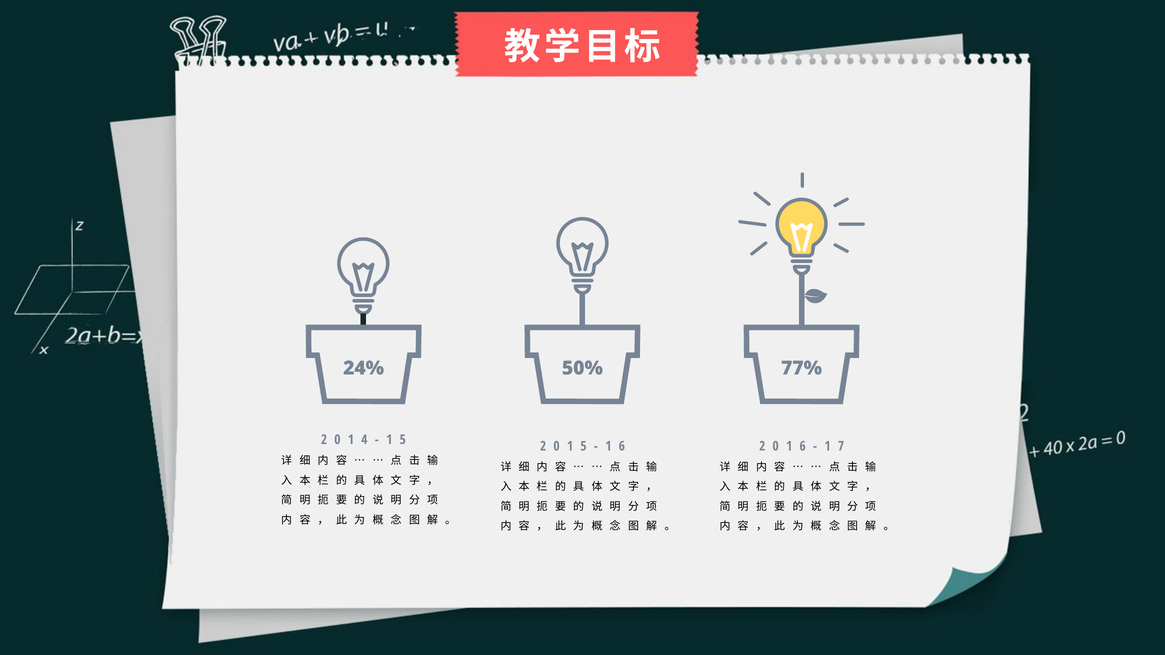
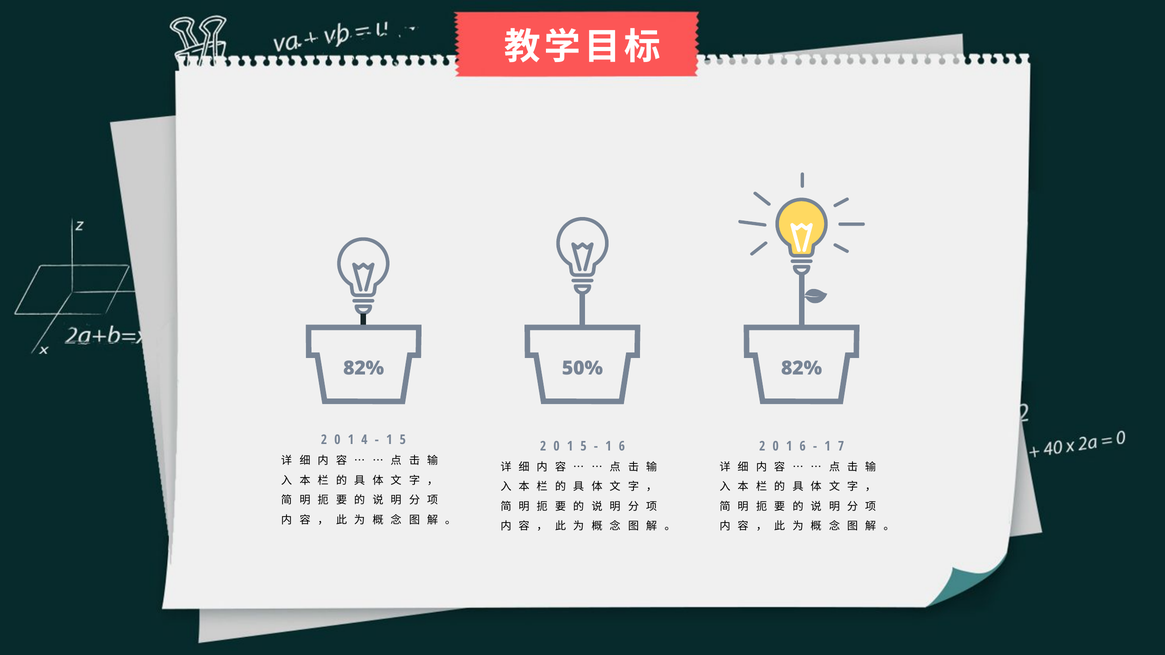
24%: 24% -> 82% (364, 368)
50% 77%: 77% -> 82% (802, 368)
